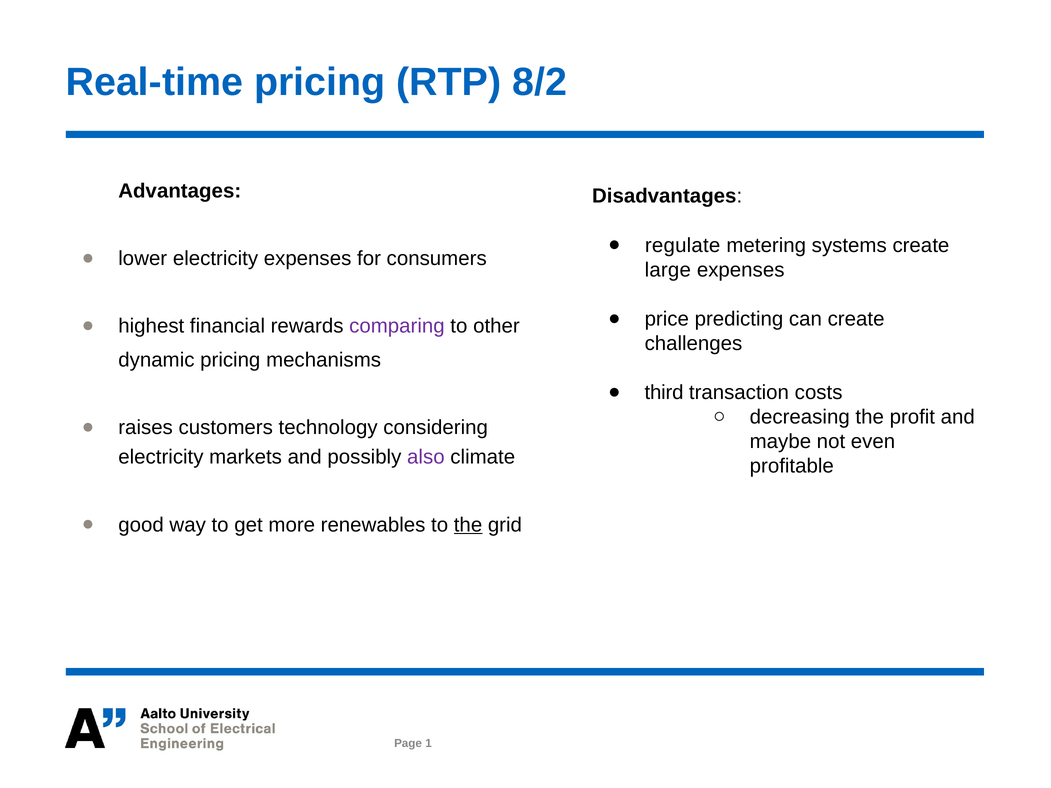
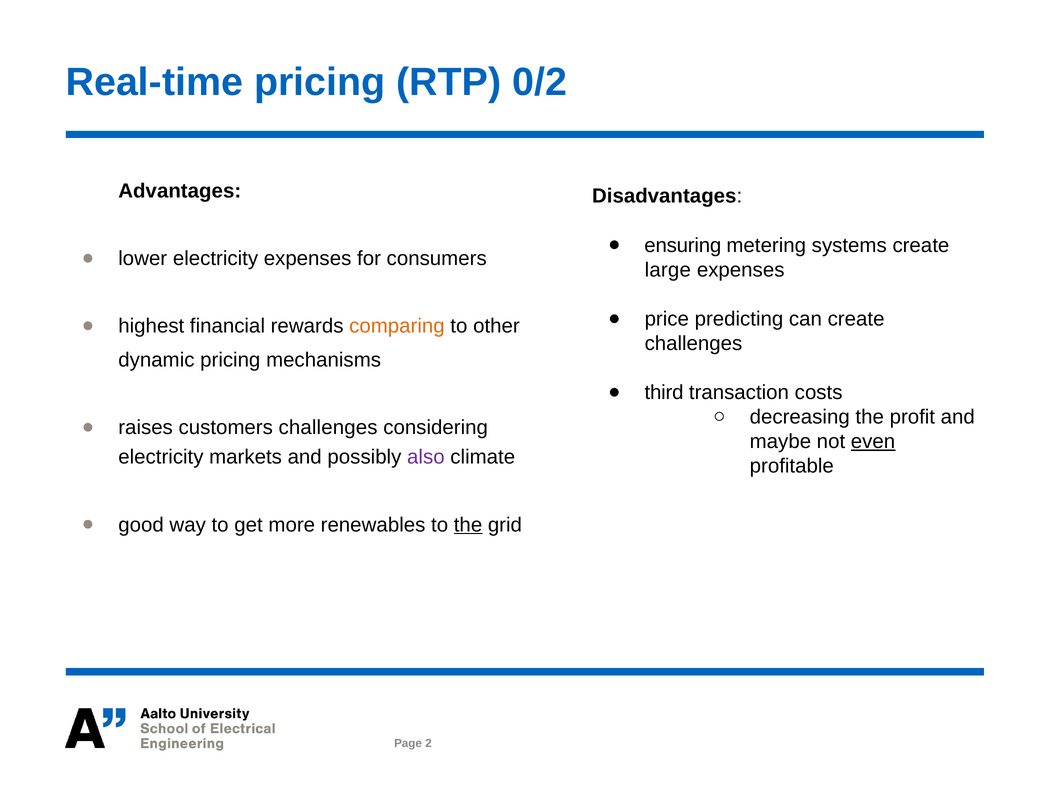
8/2: 8/2 -> 0/2 (540, 82)
regulate: regulate -> ensuring (683, 245)
comparing colour: purple -> orange (397, 326)
customers technology: technology -> challenges (328, 428)
even underline: none -> present (873, 442)
1: 1 -> 2 (429, 744)
